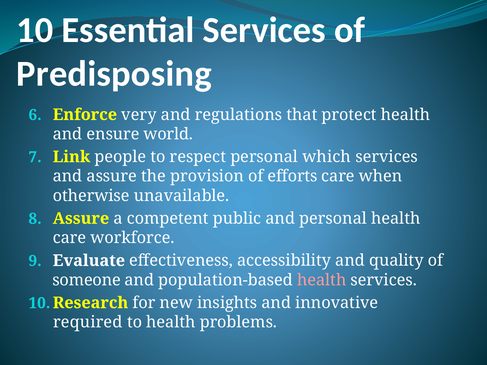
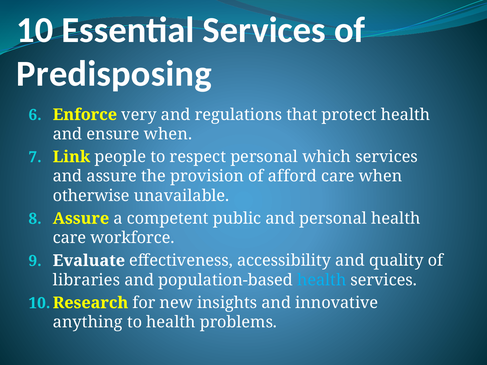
ensure world: world -> when (168, 134)
efforts: efforts -> afford (292, 176)
someone: someone -> libraries (86, 280)
health colour: pink -> light blue (322, 280)
required: required -> anything (88, 323)
